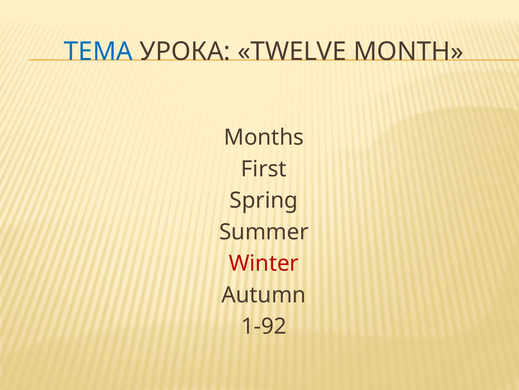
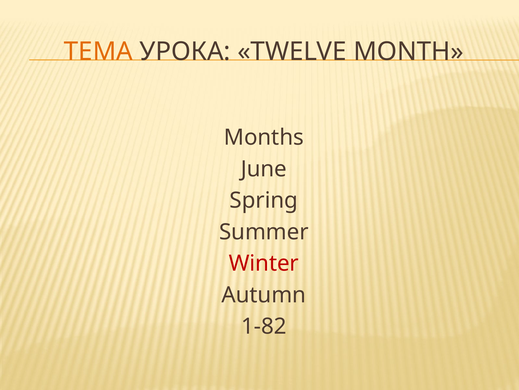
ТЕМА colour: blue -> orange (98, 52)
First: First -> June (264, 169)
1-92: 1-92 -> 1-82 (264, 326)
